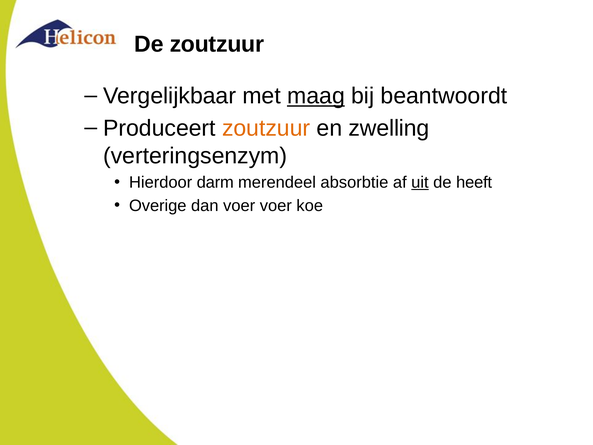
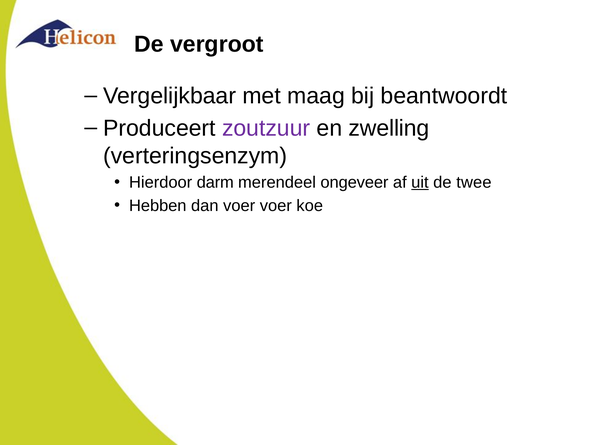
De zoutzuur: zoutzuur -> vergroot (217, 44)
maag underline: present -> none (316, 96)
zoutzuur colour: orange -> purple (266, 128)
absorbtie: absorbtie -> ongeveer (354, 182)
heeft: heeft -> twee (474, 182)
Overige: Overige -> Hebben (158, 205)
